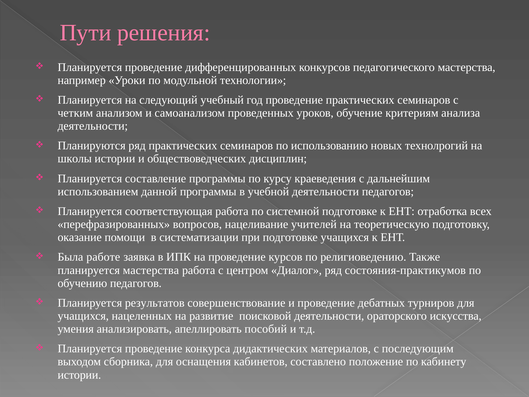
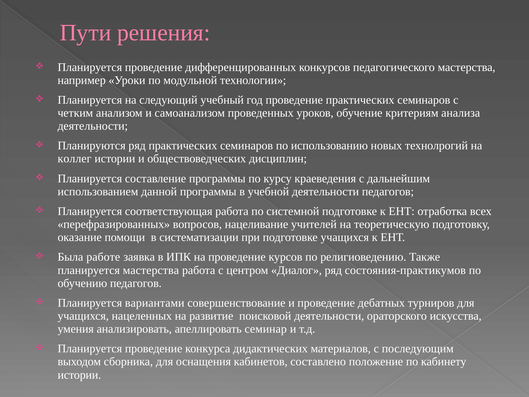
школы: школы -> коллег (75, 159)
результатов: результатов -> вариантами (155, 303)
пособий: пособий -> семинар (266, 329)
